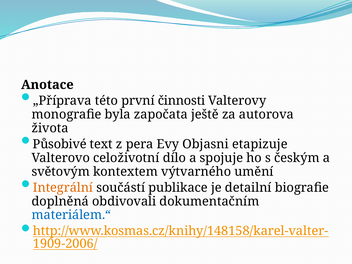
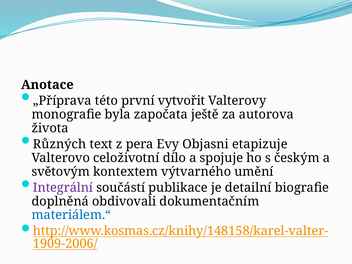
činnosti: činnosti -> vytvořit (181, 101)
Působivé: Působivé -> Různých (60, 144)
Integrální colour: orange -> purple (63, 188)
